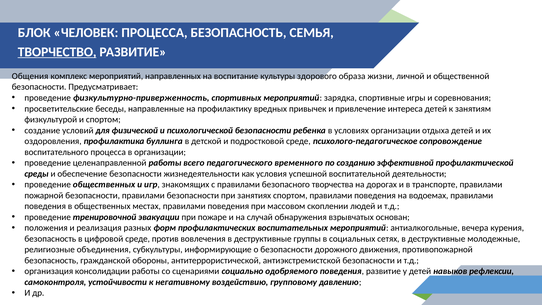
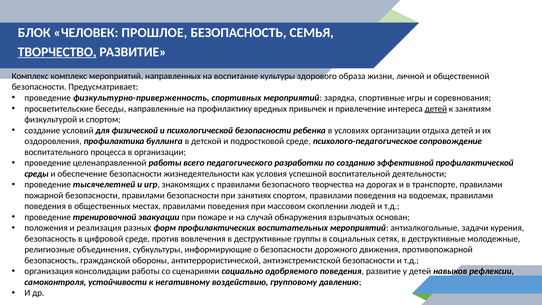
ЧЕЛОВЕК ПРОЦЕССА: ПРОЦЕССА -> ПРОШЛОЕ (154, 33)
Общения: Общения -> Комплекс (30, 76)
детей underline: none -> present (436, 109)
временного: временного -> разработки (299, 163)
проведение общественных: общественных -> тысячелетней (104, 184)
вечера: вечера -> задачи (475, 228)
